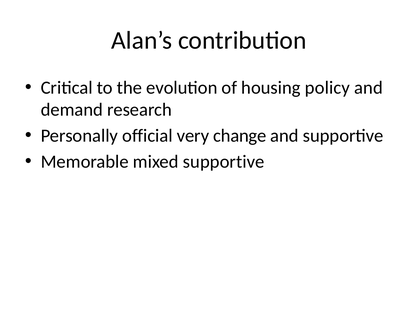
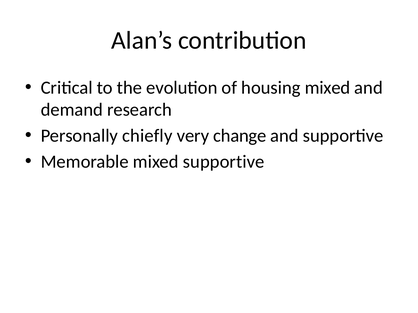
housing policy: policy -> mixed (328, 88)
official: official -> chiefly (147, 136)
